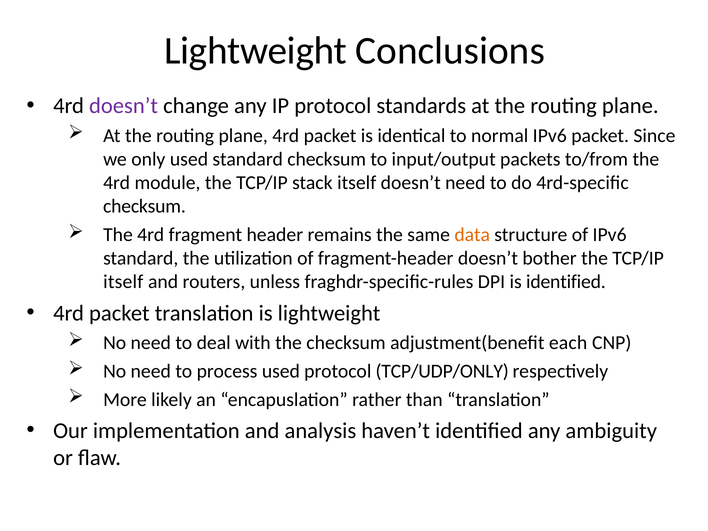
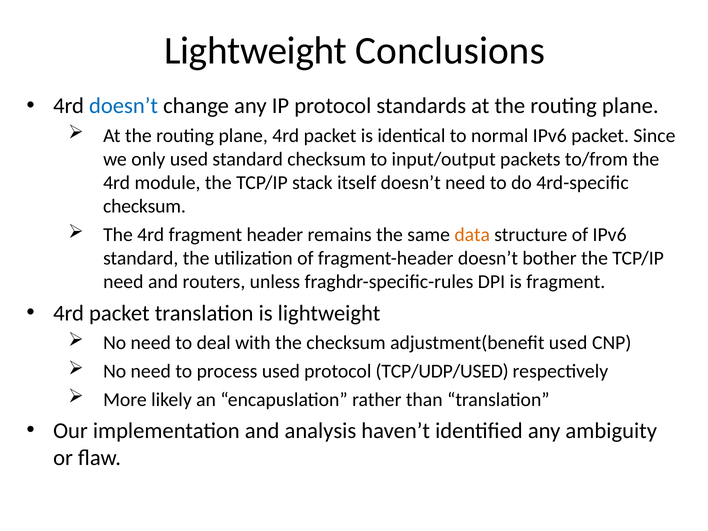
doesn’t colour: purple -> blue (124, 106)
itself: itself -> need (123, 282)
is identified: identified -> fragment (566, 282)
adjustment(benefit each: each -> used (568, 343)
TCP/UDP/ONLY: TCP/UDP/ONLY -> TCP/UDP/USED (442, 371)
